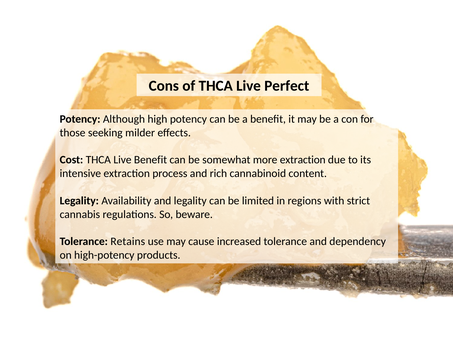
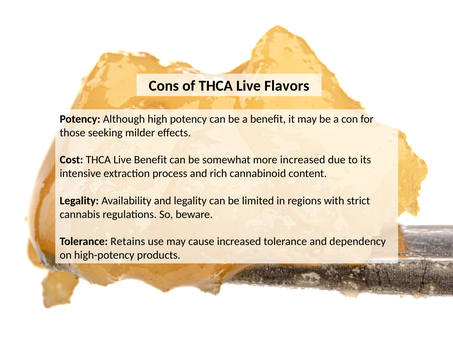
Perfect: Perfect -> Flavors (287, 86)
more extraction: extraction -> increased (303, 160)
